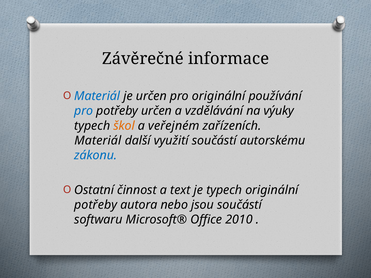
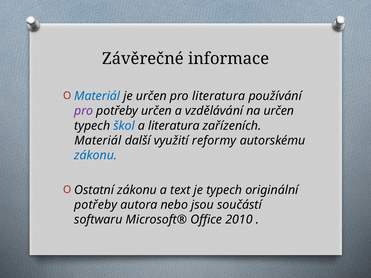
pro originální: originální -> literatura (219, 96)
pro colour: blue -> purple (84, 111)
na výuky: výuky -> určen (279, 111)
škol colour: orange -> blue (124, 126)
a veřejném: veřejném -> literatura (174, 126)
využití součástí: součástí -> reformy (214, 141)
Ostatní činnost: činnost -> zákonu (137, 190)
